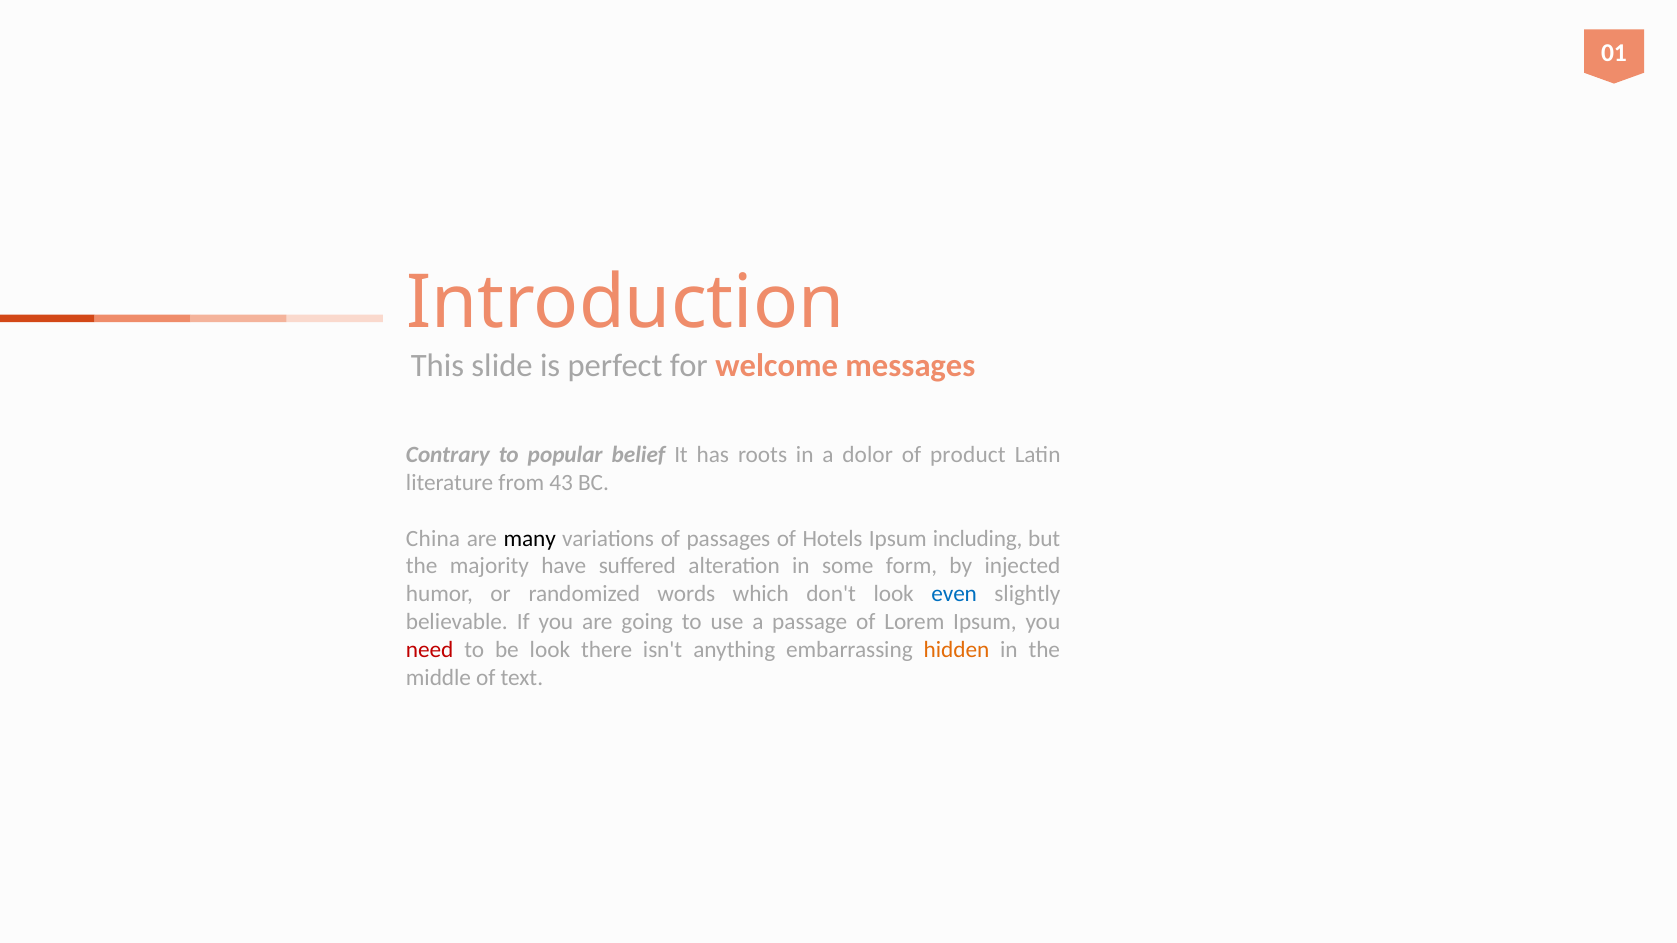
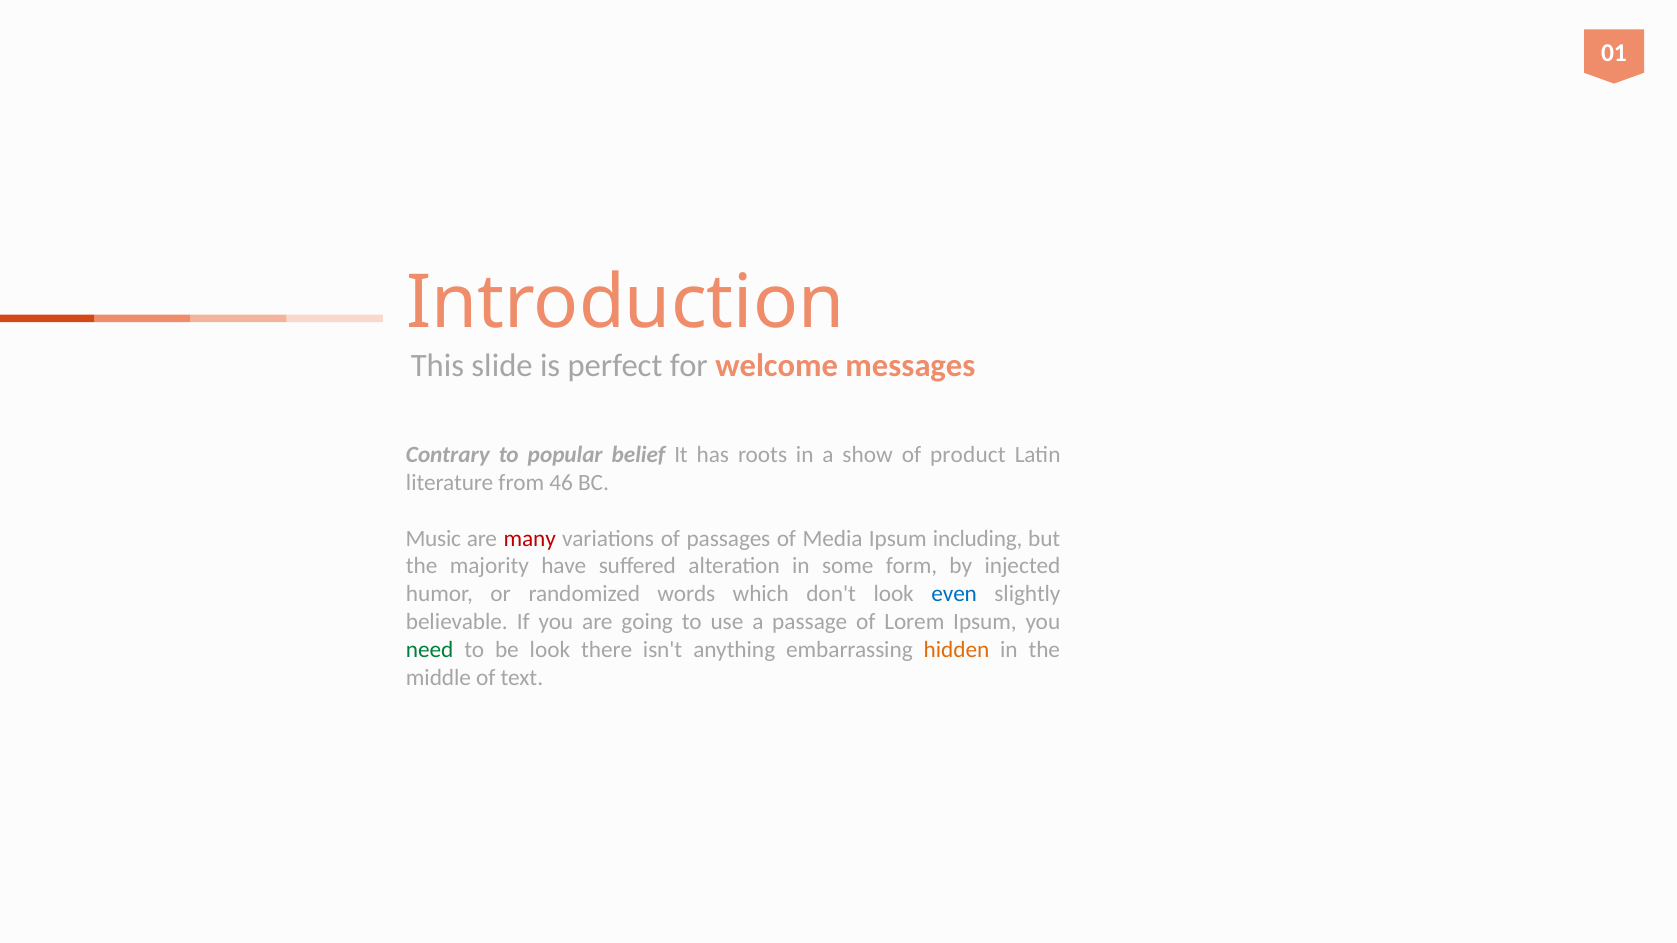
dolor: dolor -> show (868, 455)
43: 43 -> 46 (561, 483)
China: China -> Music (433, 539)
many colour: black -> red (530, 539)
Hotels: Hotels -> Media (833, 539)
need colour: red -> green (430, 650)
